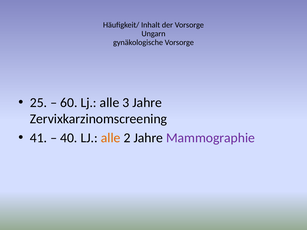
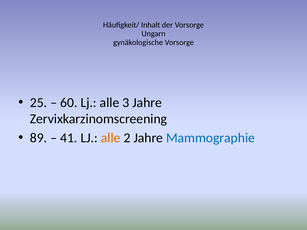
41: 41 -> 89 (39, 138)
40: 40 -> 41 (69, 138)
Mammographie colour: purple -> blue (210, 138)
